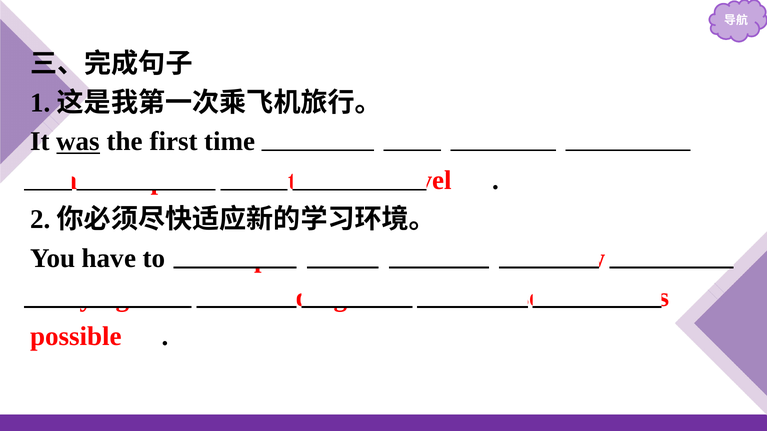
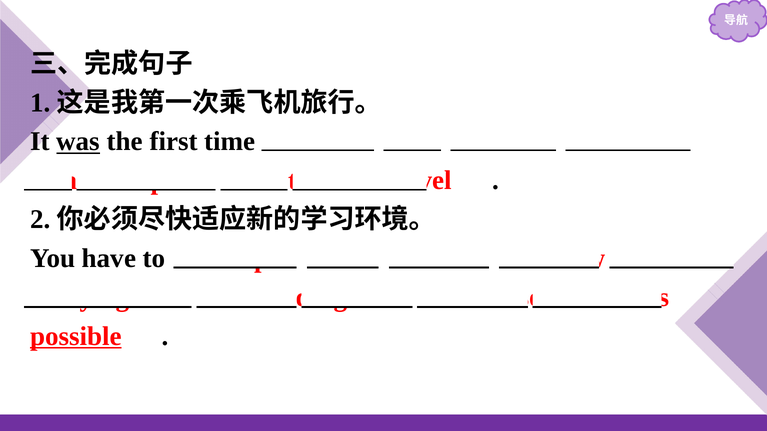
possible underline: none -> present (76, 337)
